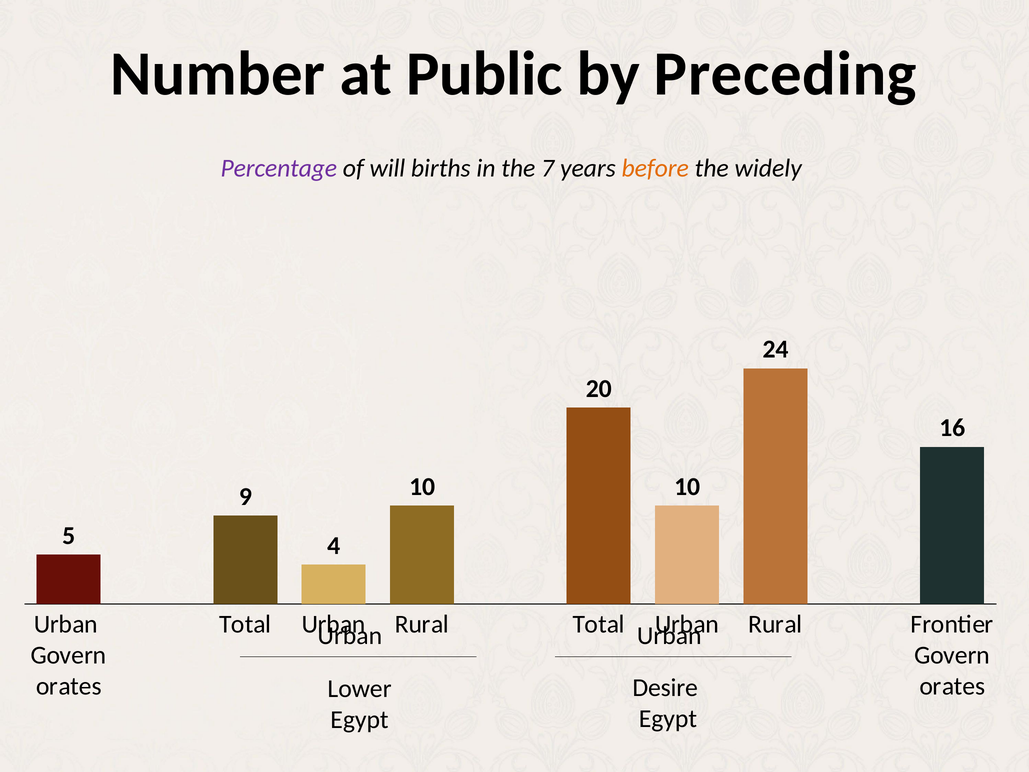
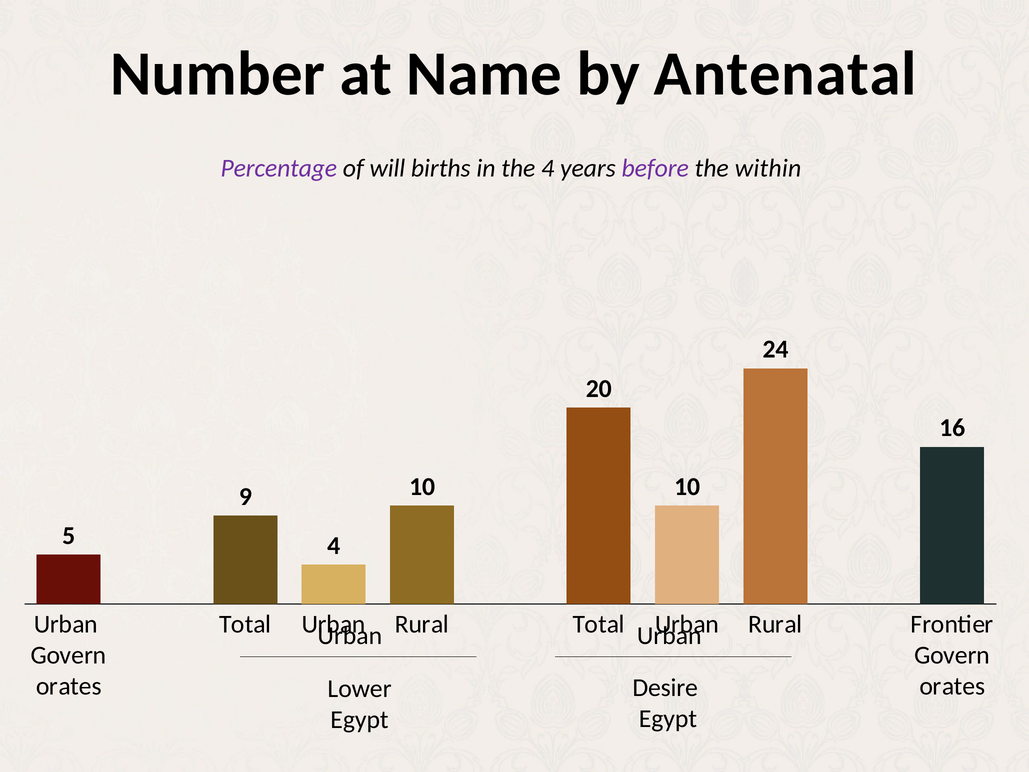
Public: Public -> Name (484, 74)
Preceding: Preceding -> Antenatal (785, 74)
the 7: 7 -> 4 (548, 168)
before colour: orange -> purple (655, 168)
widely: widely -> within (768, 168)
